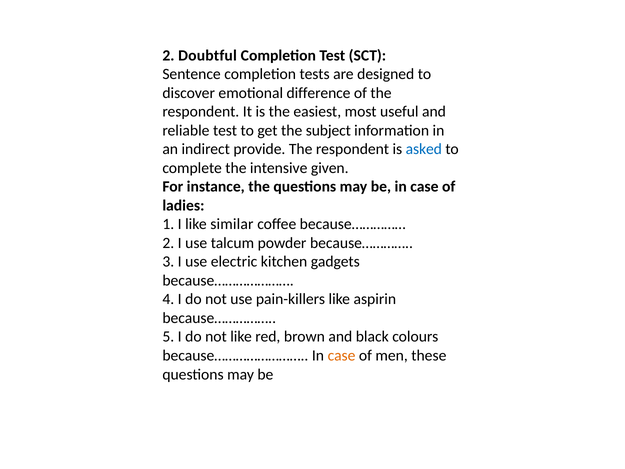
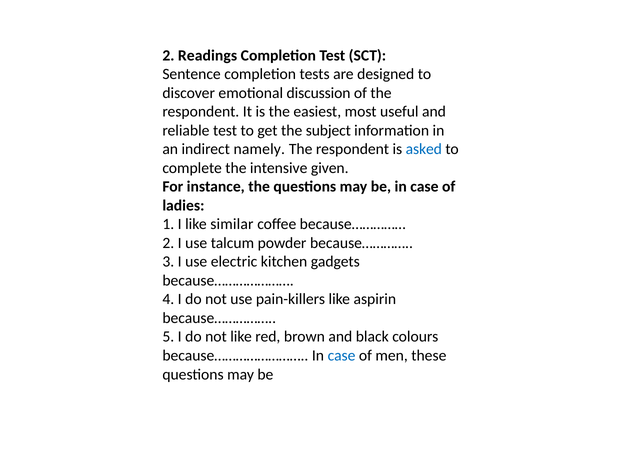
Doubtful: Doubtful -> Readings (208, 55)
difference: difference -> discussion (319, 93)
provide: provide -> namely (259, 149)
case colour: orange -> blue (342, 355)
